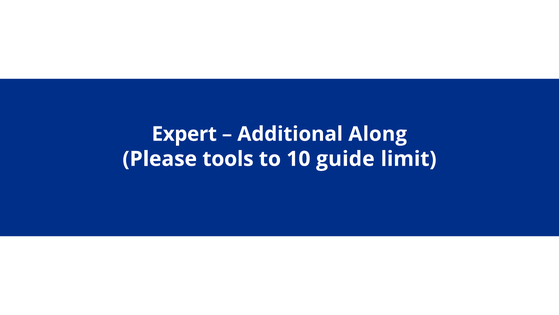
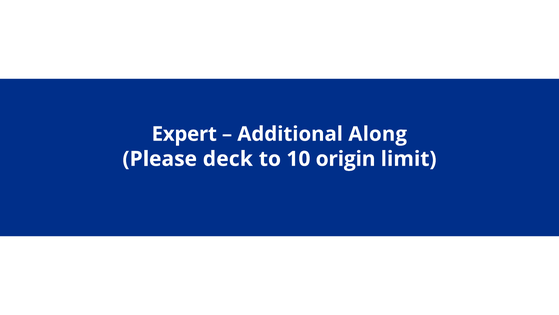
tools: tools -> deck (228, 159)
guide: guide -> origin (346, 159)
